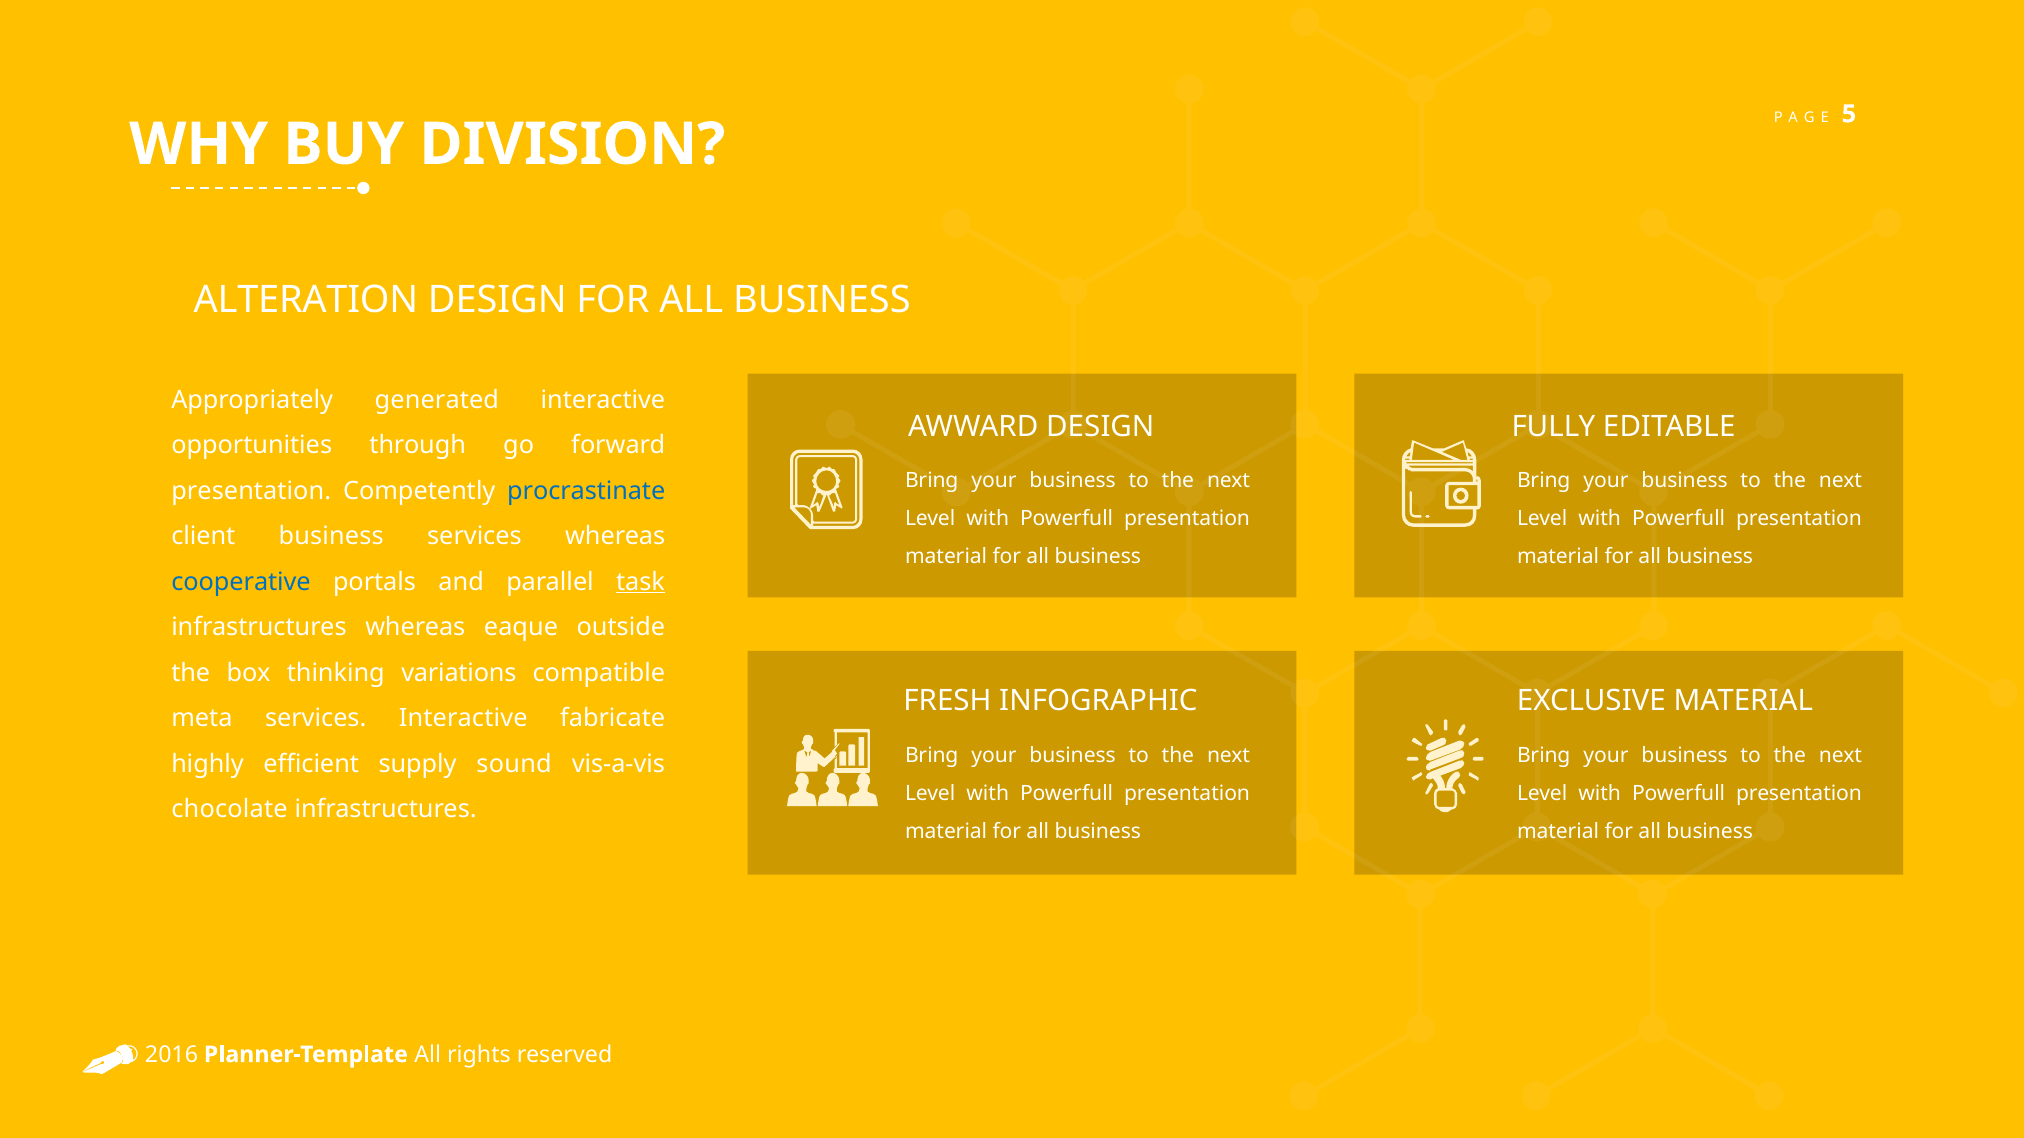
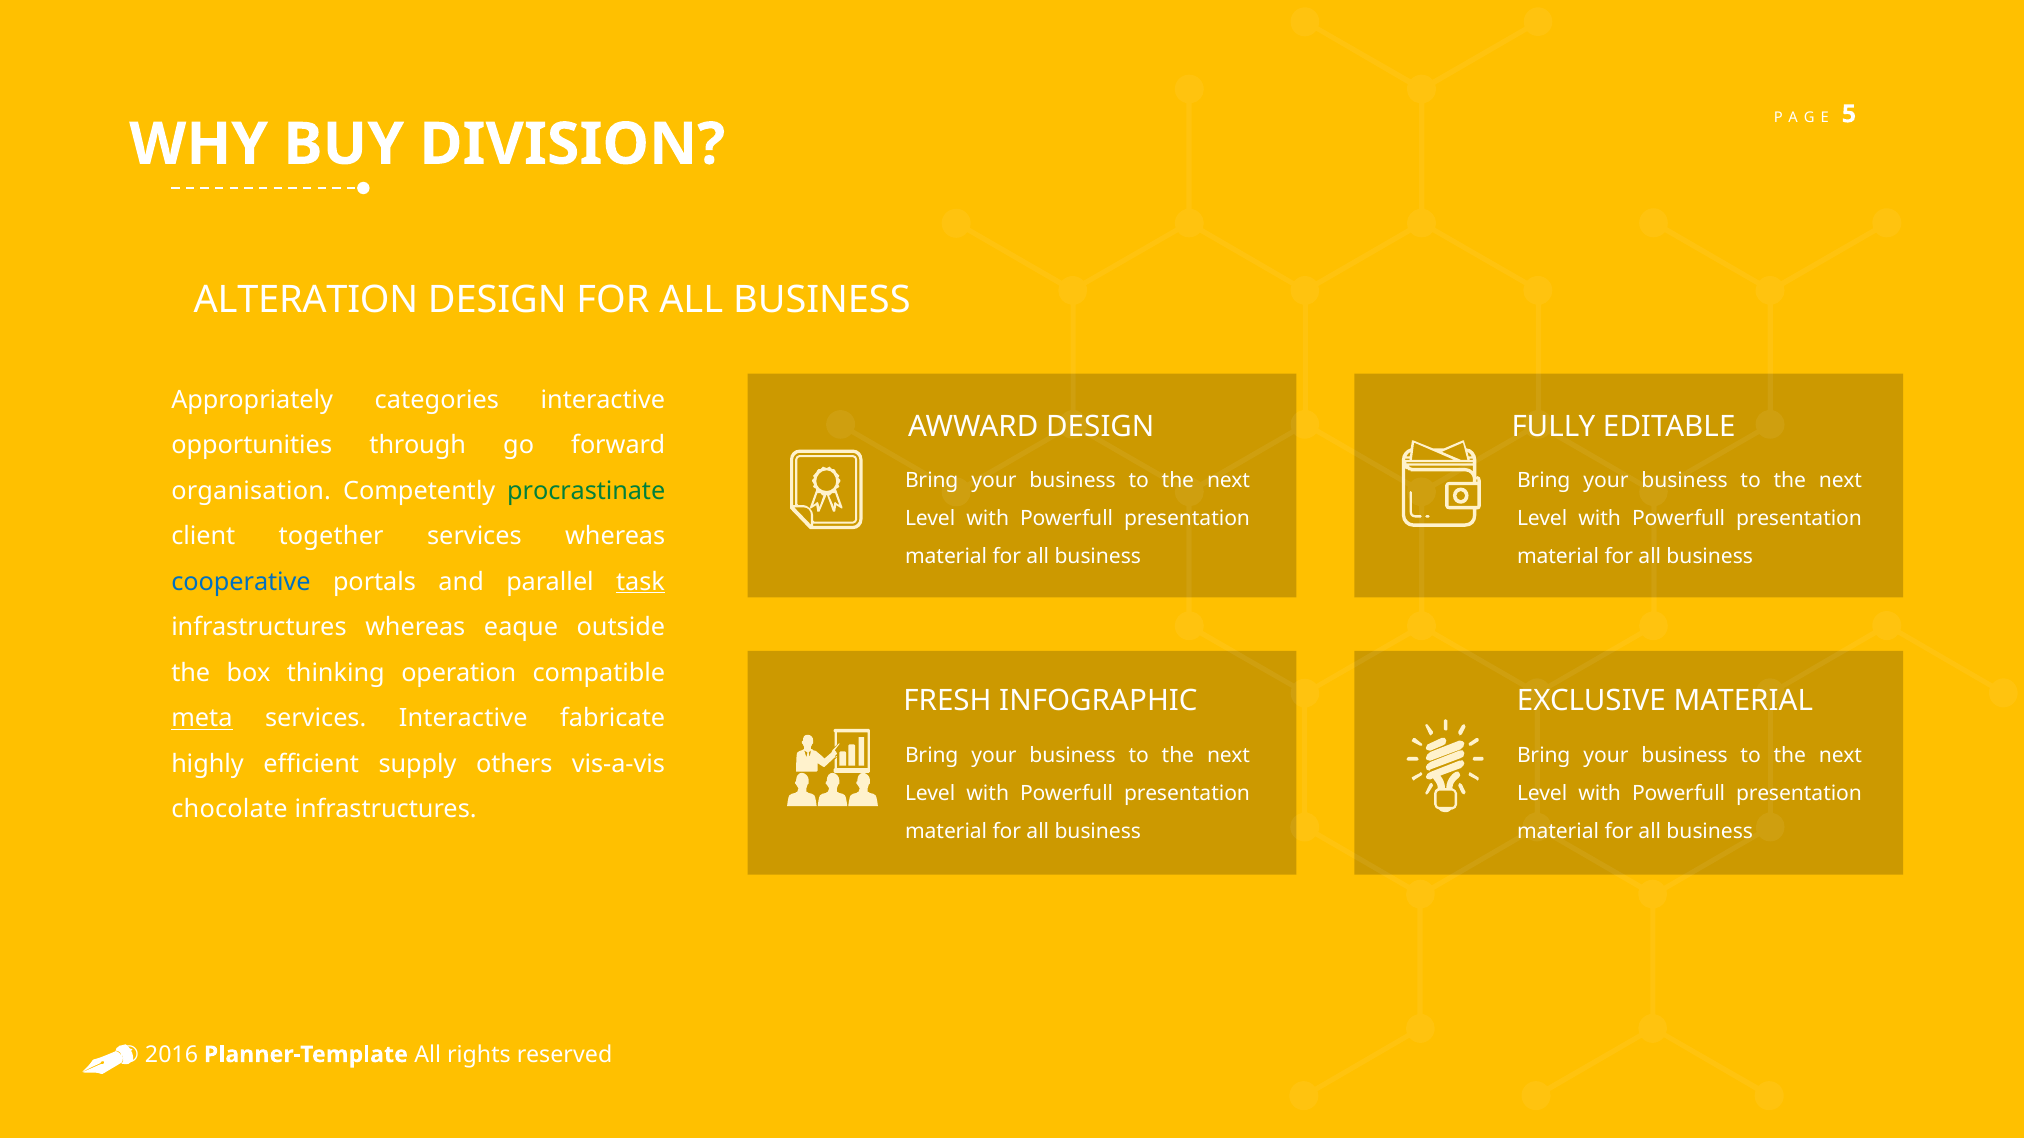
generated: generated -> categories (437, 400)
presentation: presentation -> organisation (251, 491)
procrastinate colour: blue -> green (586, 491)
client business: business -> together (331, 537)
variations: variations -> operation (459, 673)
meta underline: none -> present (202, 719)
sound: sound -> others (514, 764)
